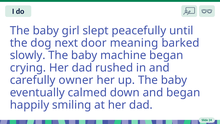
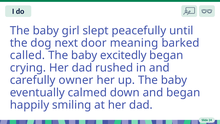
slowly: slowly -> called (28, 55)
machine: machine -> excitedly (123, 55)
